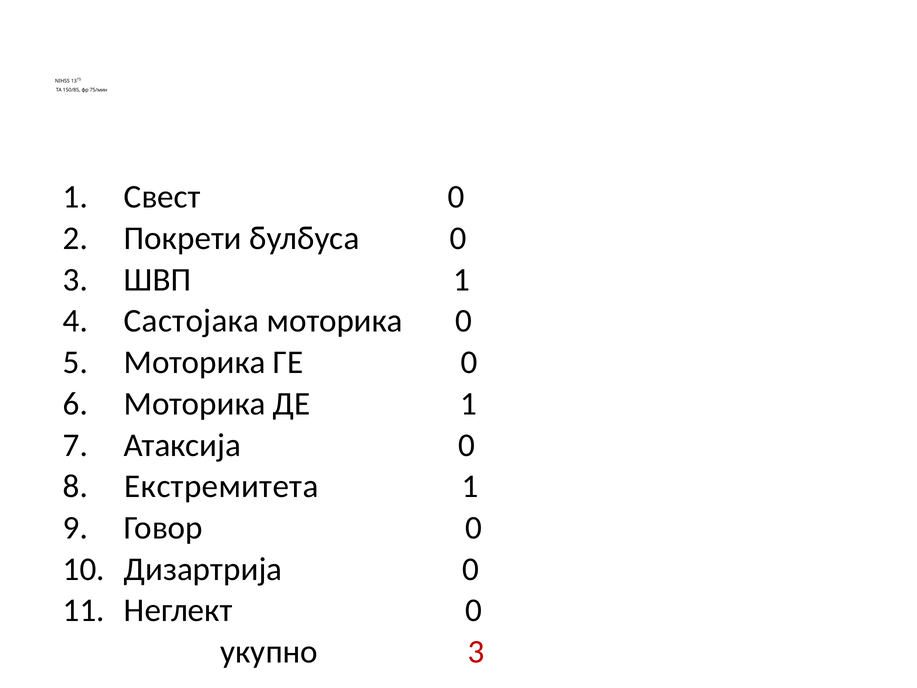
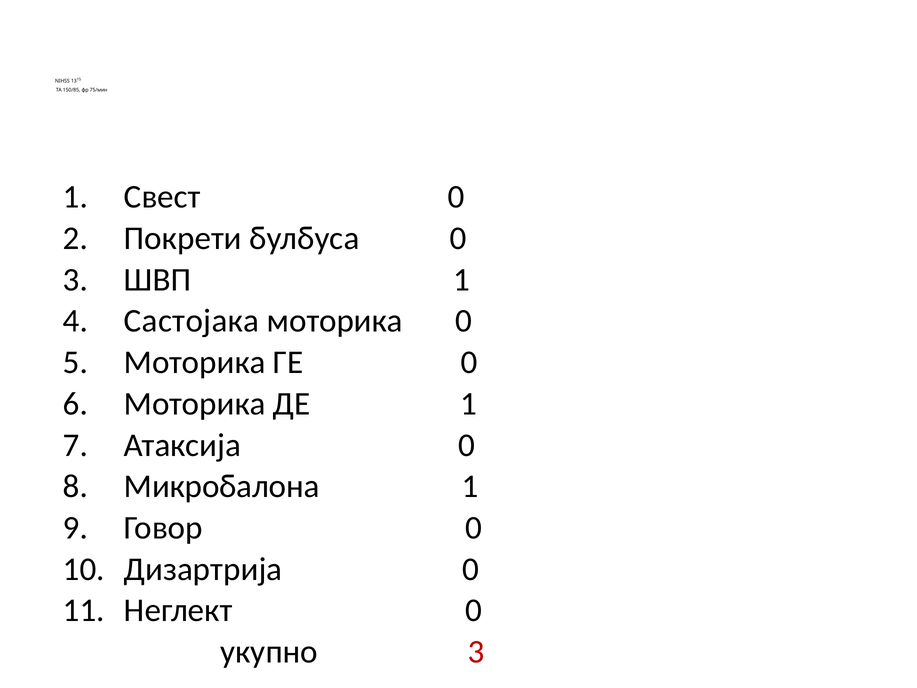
Екстремитета: Екстремитета -> Микробалона (222, 486)
